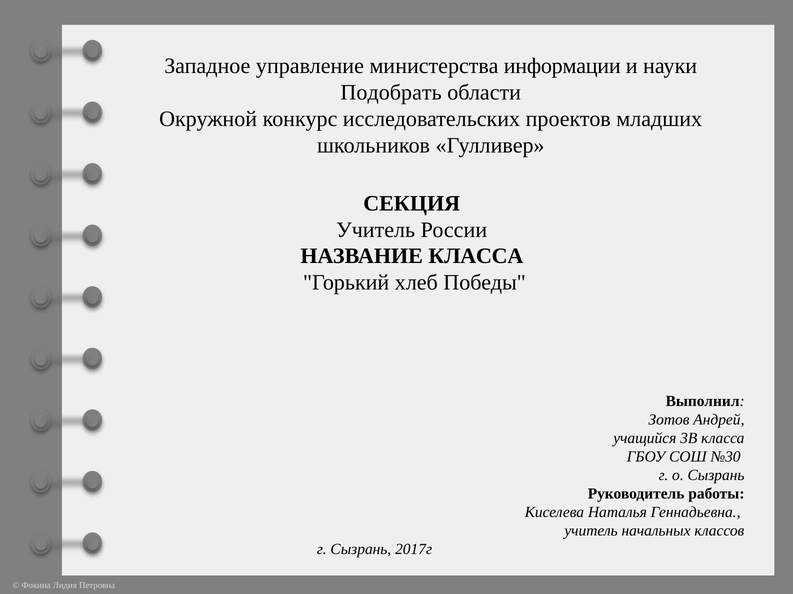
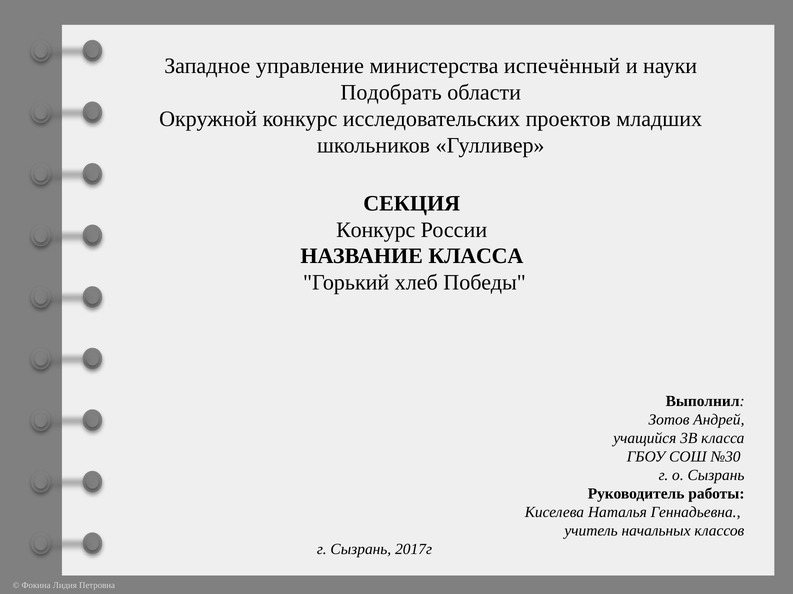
информации: информации -> испечённый (562, 66)
Учитель: Учитель -> Конкурс (376, 230)
